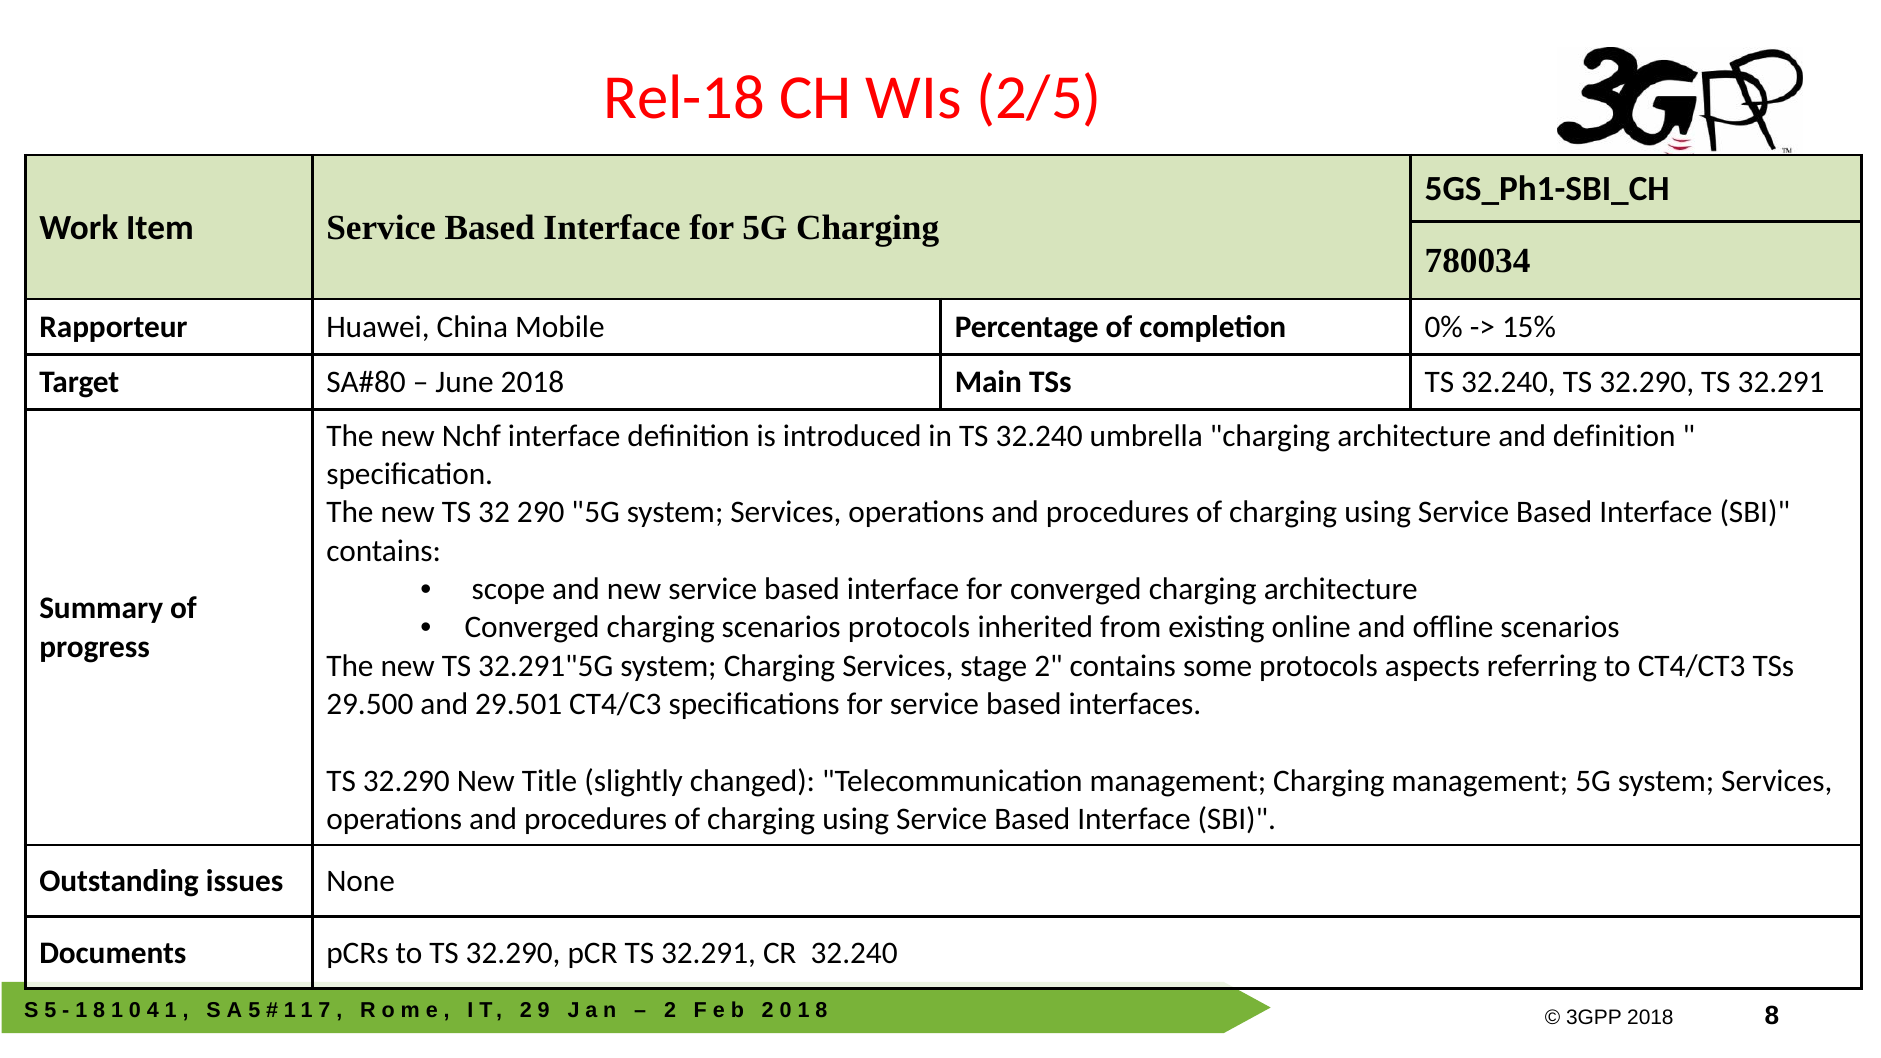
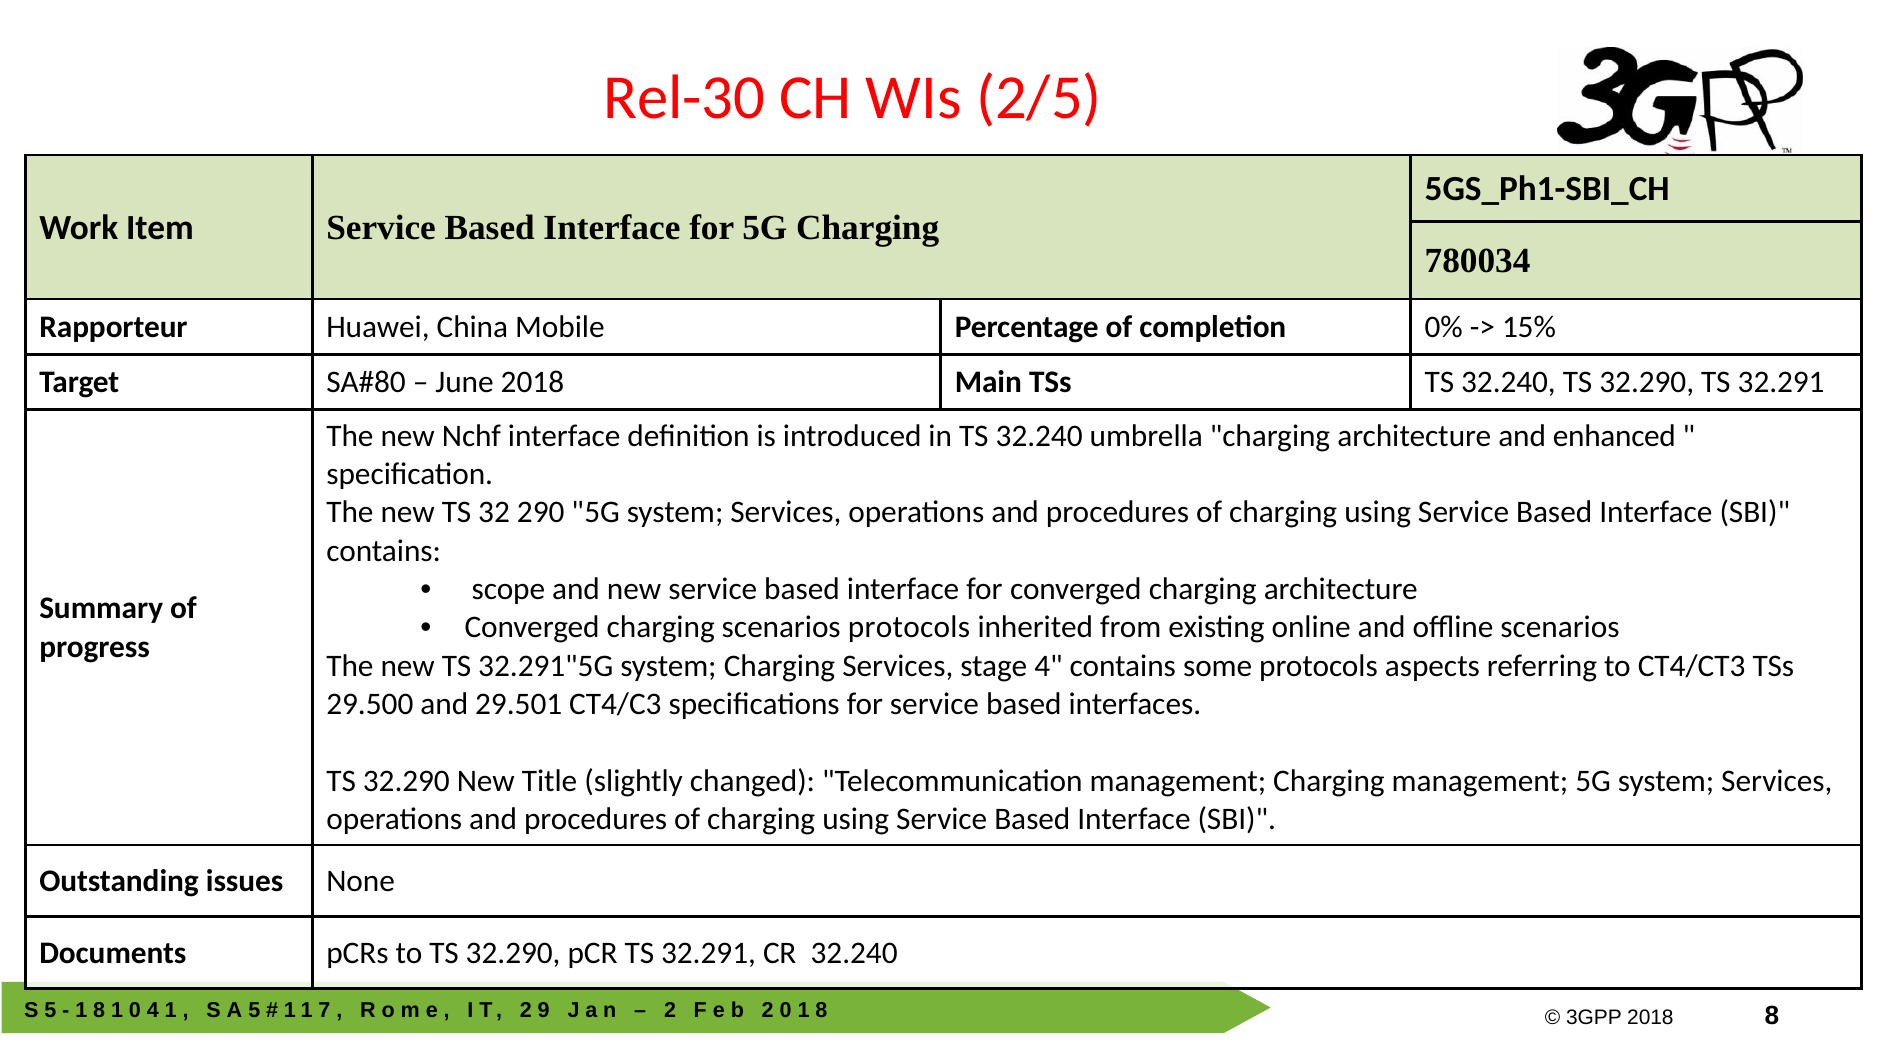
Rel-18: Rel-18 -> Rel-30 (684, 97)
and definition: definition -> enhanced (1614, 436)
stage 2: 2 -> 4 (1048, 666)
